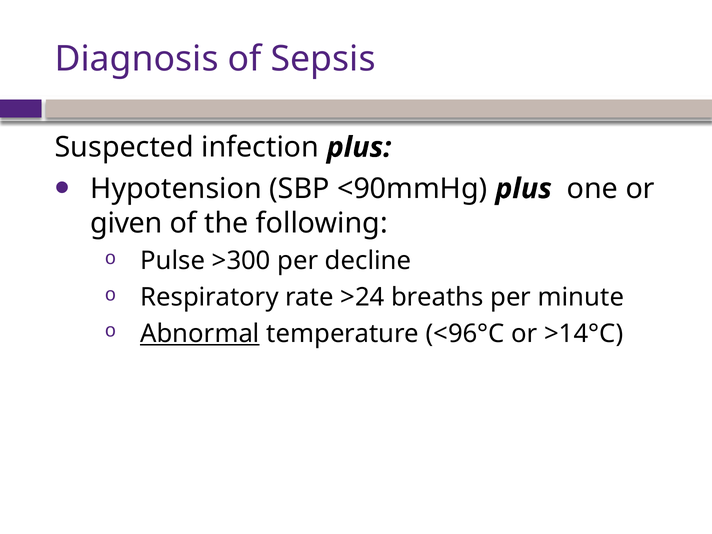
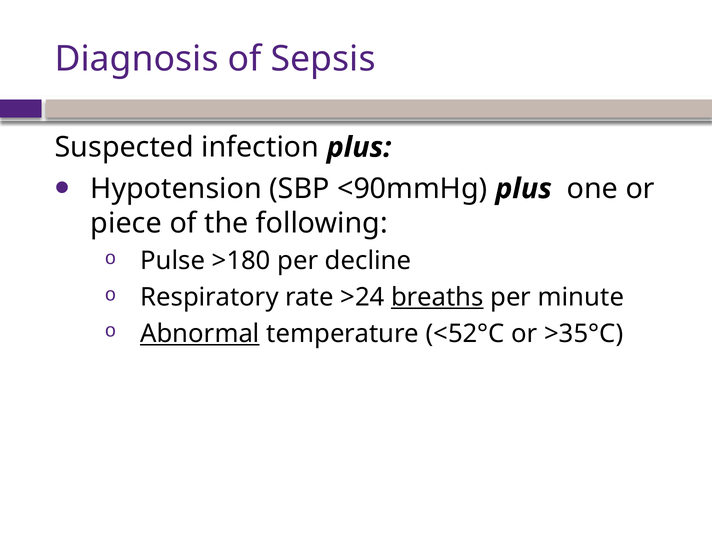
given: given -> piece (126, 223)
>300: >300 -> >180 (241, 261)
breaths underline: none -> present (437, 297)
<96°C: <96°C -> <52°C (465, 334)
>14°C: >14°C -> >35°C (584, 334)
